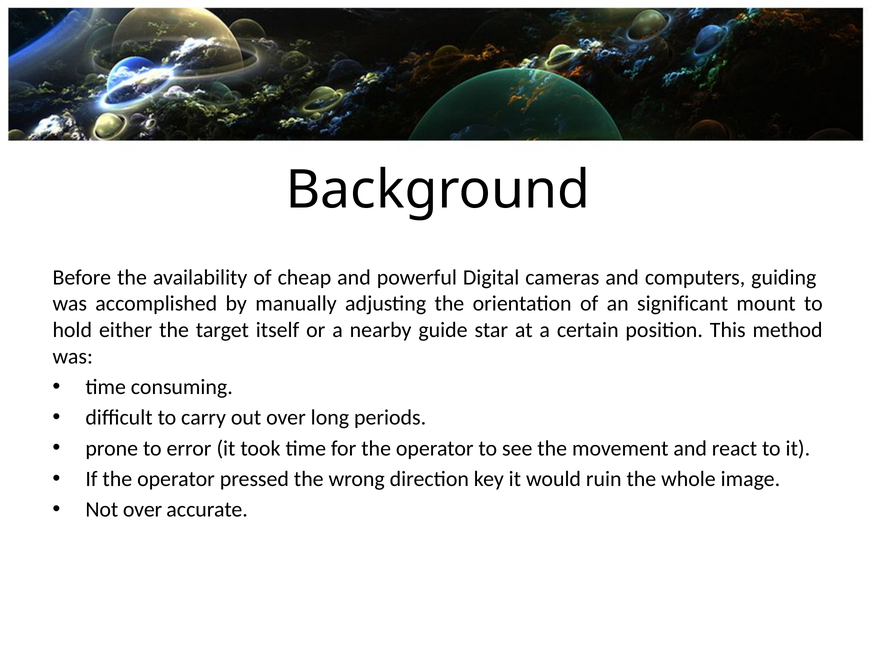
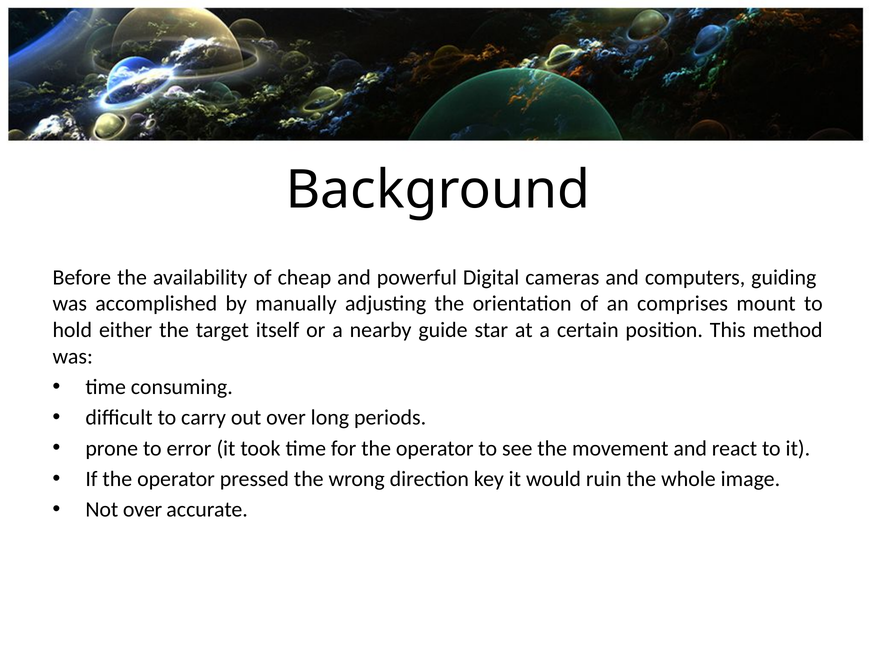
significant: significant -> comprises (683, 304)
